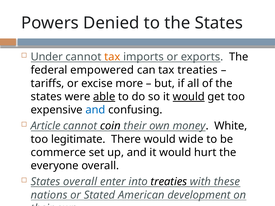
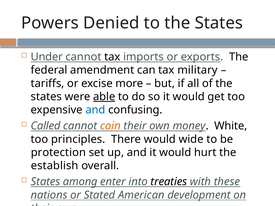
tax colour: orange -> black (112, 57)
empowered: empowered -> amendment (102, 70)
tax treaties: treaties -> military (198, 70)
would underline: present -> none (189, 97)
Article: Article -> Called (46, 126)
coin colour: black -> orange (110, 126)
legitimate: legitimate -> principles (78, 139)
commerce: commerce -> protection (58, 153)
everyone: everyone -> establish (55, 166)
States overall: overall -> among (80, 182)
